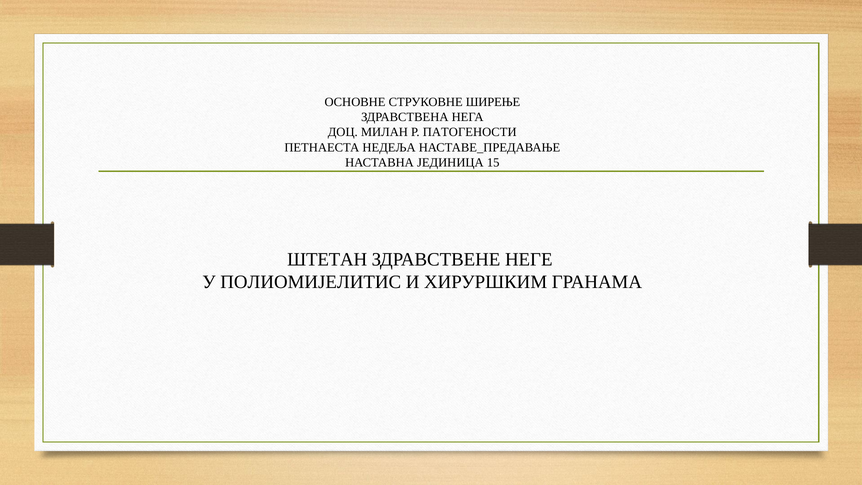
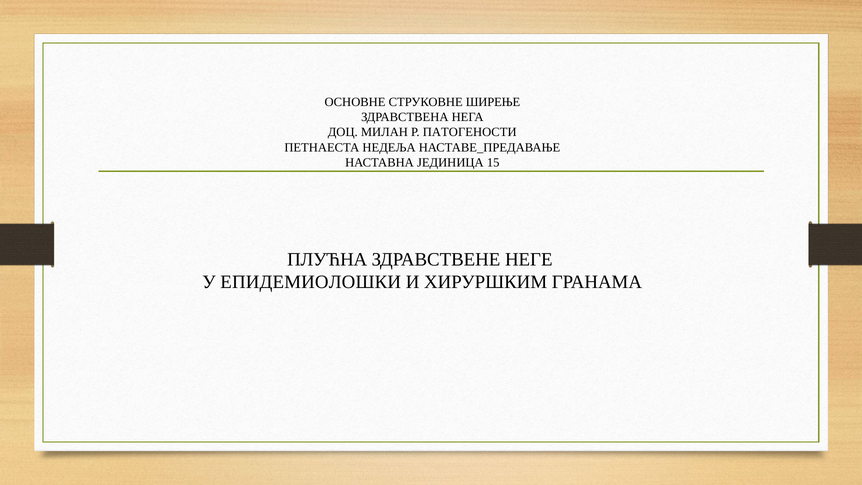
ШТЕТАН: ШТЕТАН -> ПЛУЋНА (327, 259)
ПОЛИОМИЈЕЛИТИС: ПОЛИОМИЈЕЛИТИС -> ЕПИДЕМИОЛОШКИ (311, 282)
